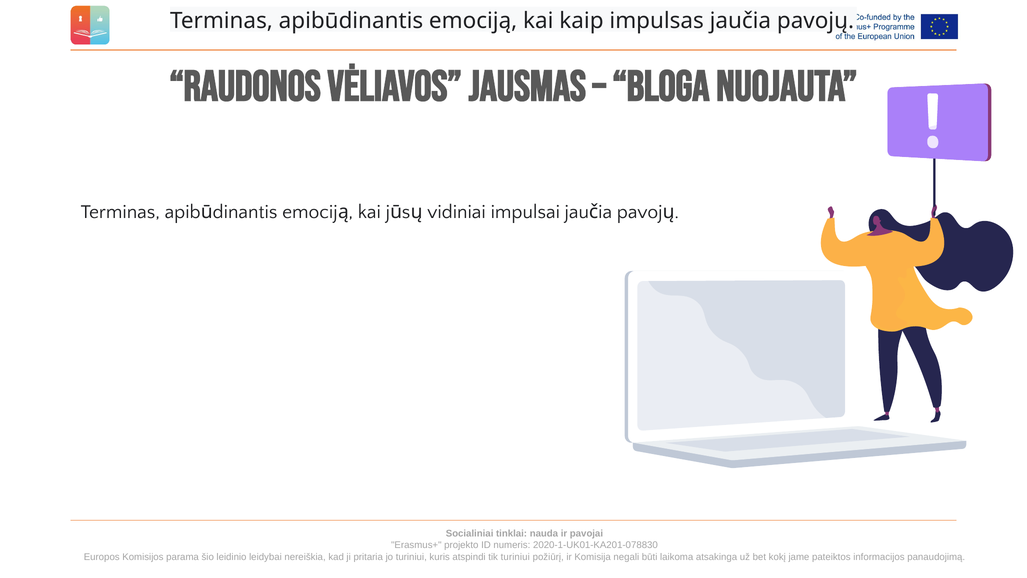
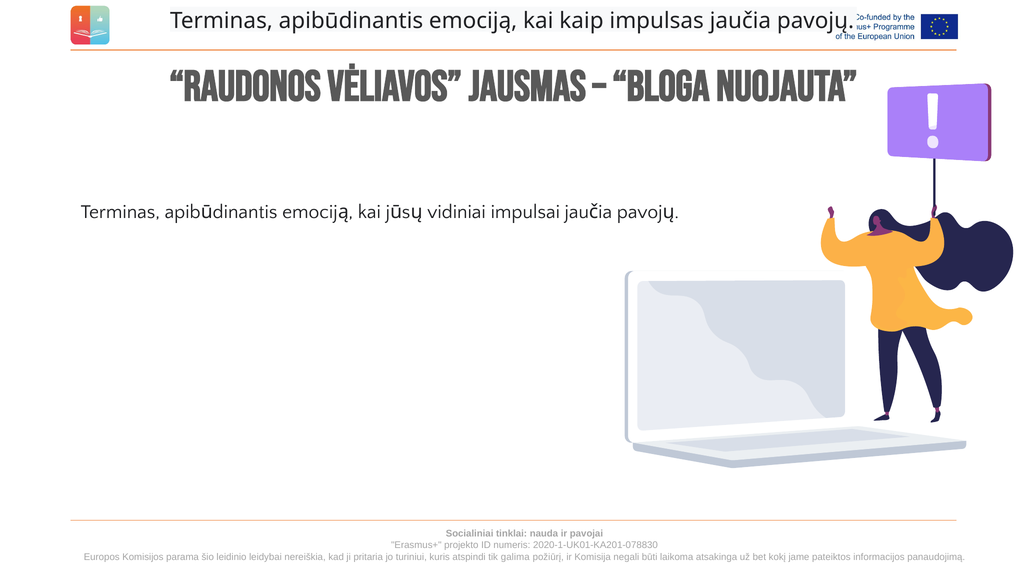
tik turiniui: turiniui -> galima (515, 557)
